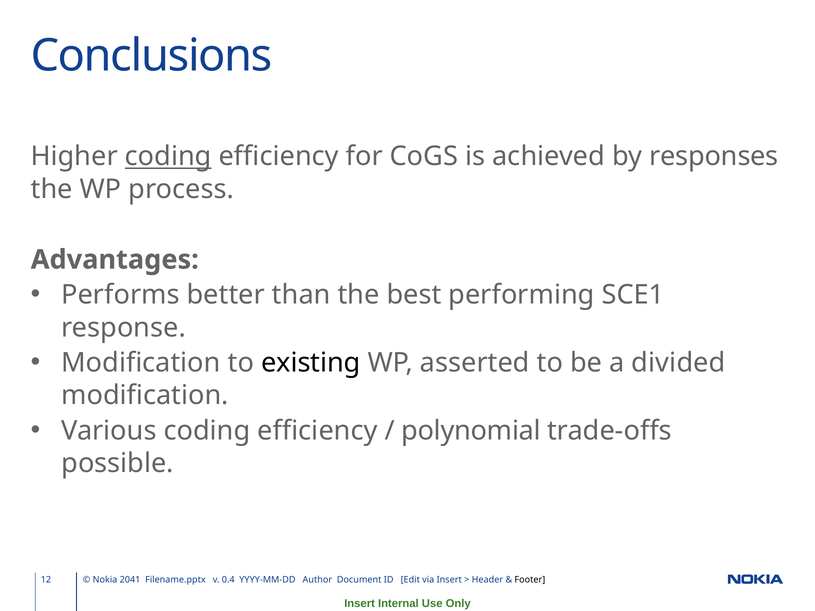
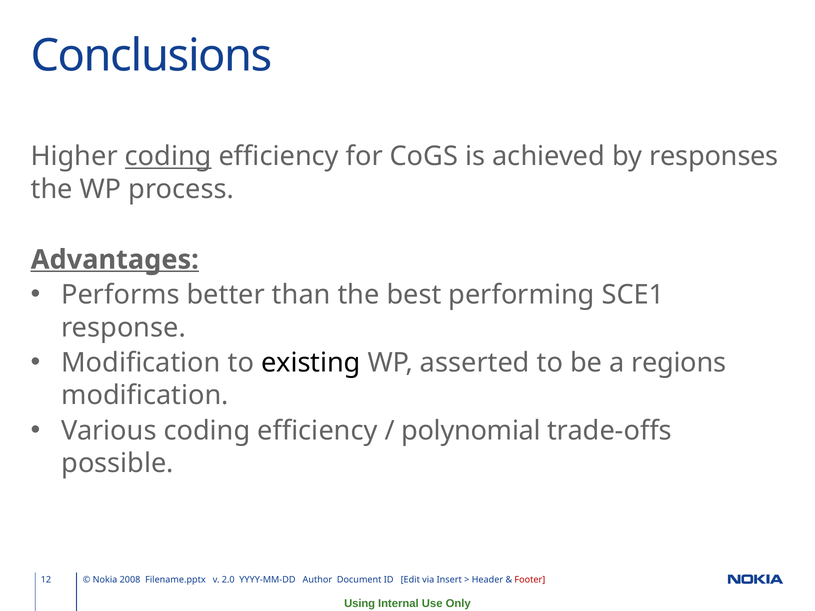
Advantages underline: none -> present (115, 260)
divided: divided -> regions (679, 363)
2041: 2041 -> 2008 (130, 580)
0.4: 0.4 -> 2.0 (228, 580)
Footer colour: black -> red (530, 580)
Insert: Insert -> Using (360, 604)
